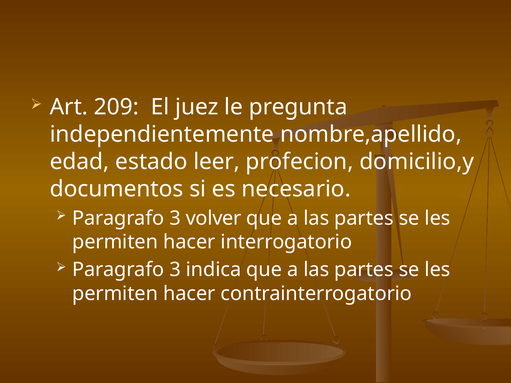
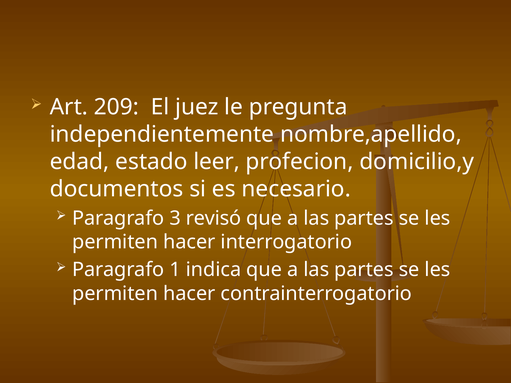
volver: volver -> revisó (214, 218)
3: 3 -> 1 (175, 270)
